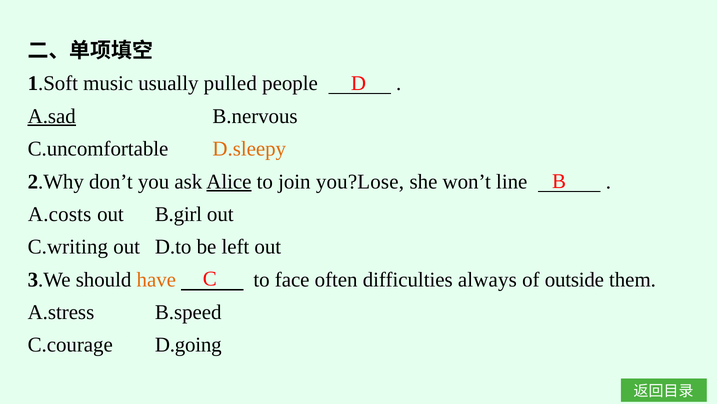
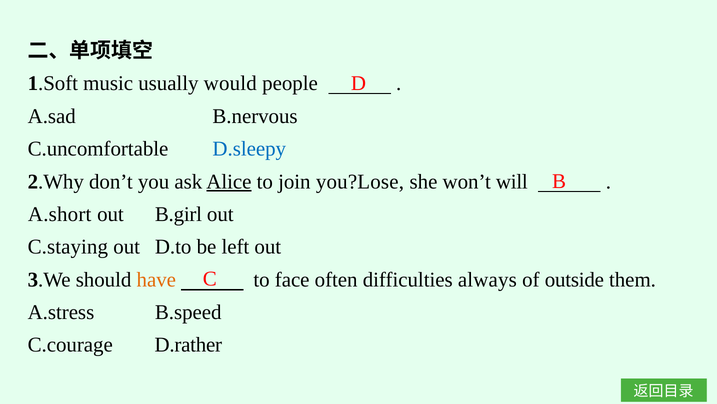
pulled: pulled -> would (230, 83)
A.sad underline: present -> none (52, 116)
D.sleepy colour: orange -> blue (249, 149)
line: line -> will (512, 181)
A.costs: A.costs -> A.short (60, 214)
C.writing: C.writing -> C.staying (68, 247)
D.going: D.going -> D.rather (188, 344)
